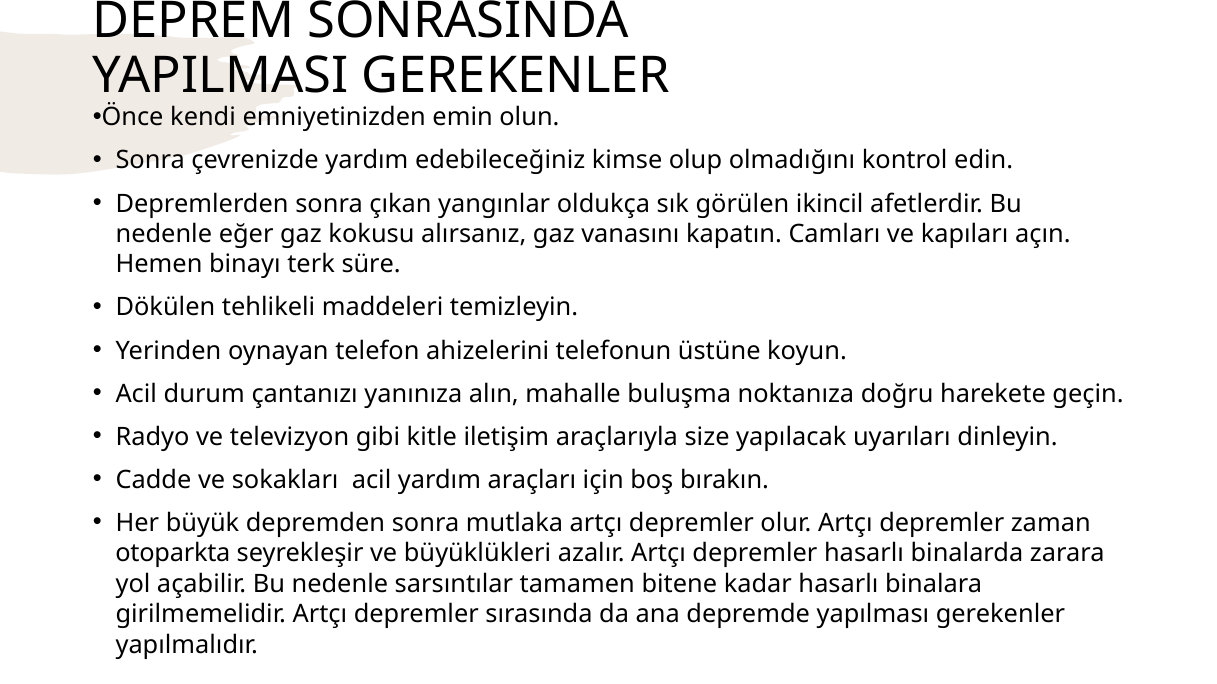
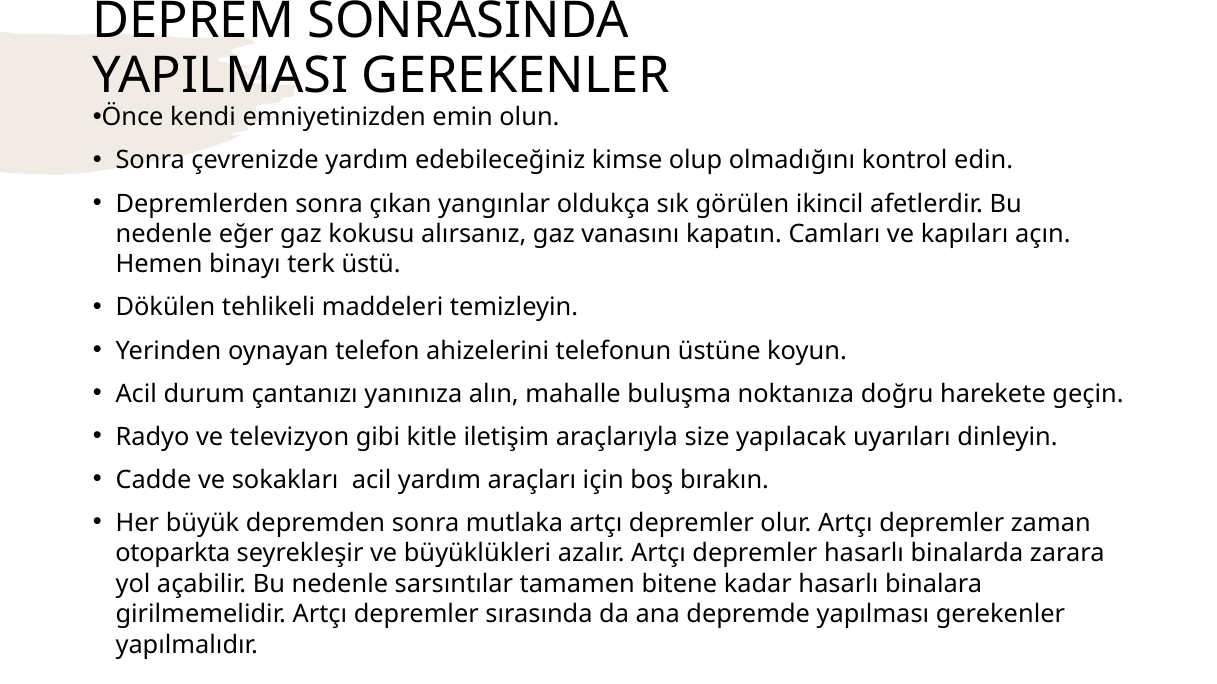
süre: süre -> üstü (371, 265)
